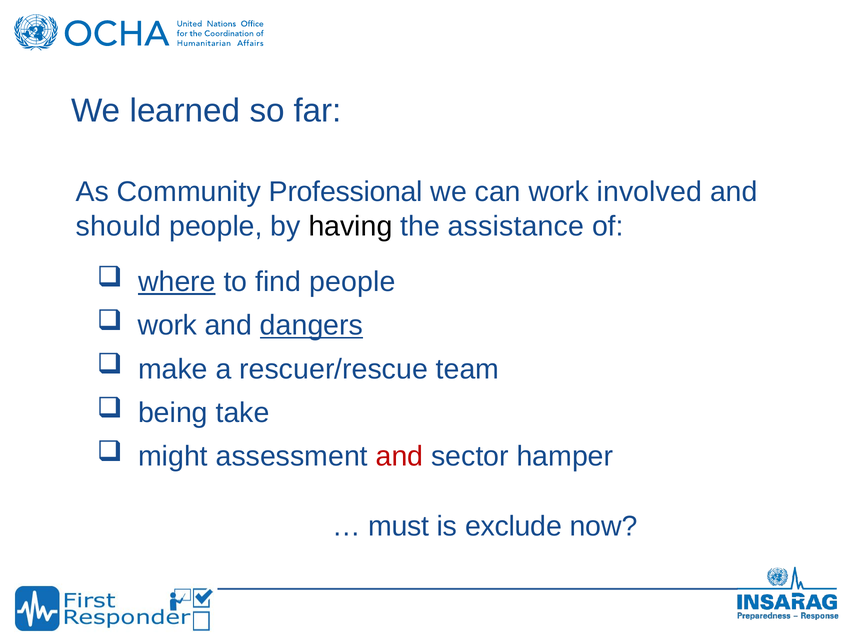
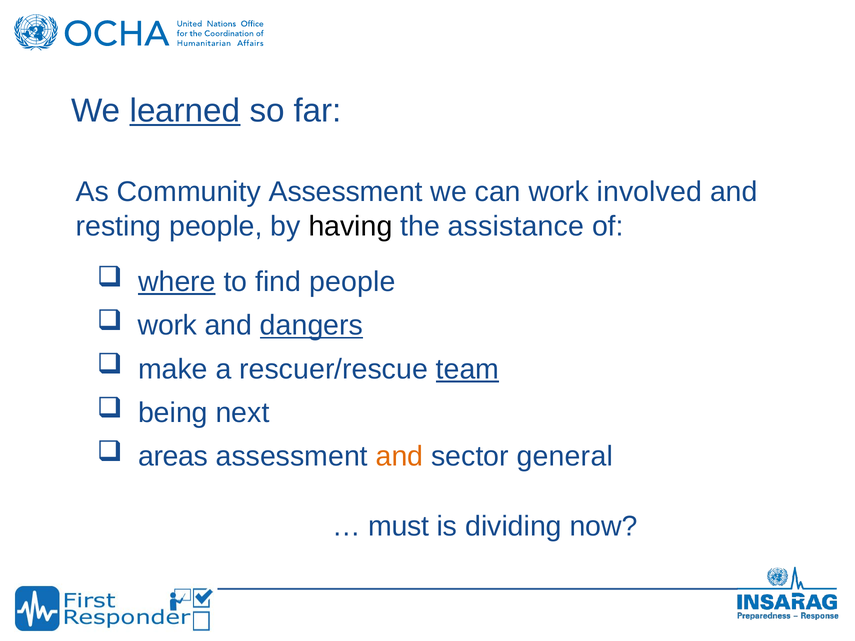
learned underline: none -> present (185, 111)
Community Professional: Professional -> Assessment (346, 192)
should: should -> resting (119, 226)
team underline: none -> present (468, 369)
take: take -> next (243, 413)
might: might -> areas (173, 457)
and colour: red -> orange (399, 457)
hamper: hamper -> general (565, 457)
exclude: exclude -> dividing (513, 527)
